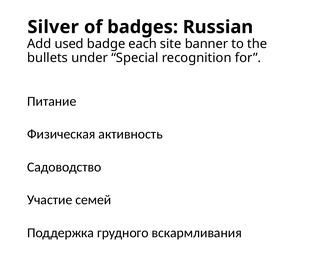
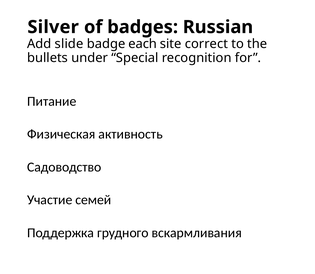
used: used -> slide (69, 44)
banner: banner -> correct (206, 44)
